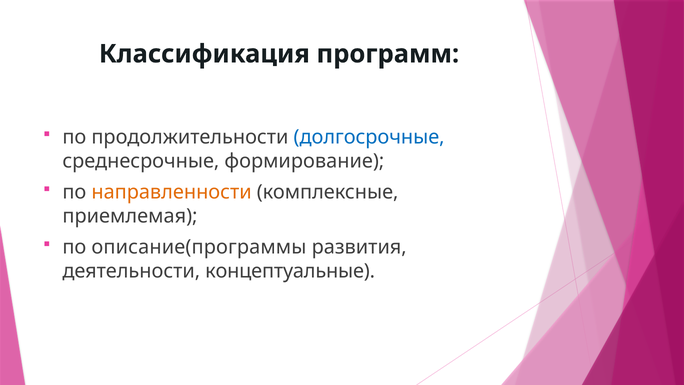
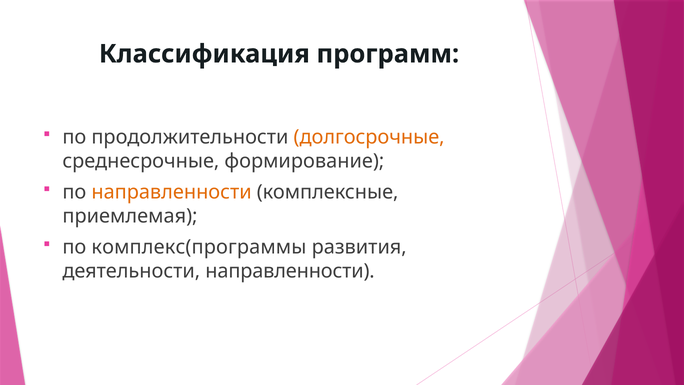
долгосрочные colour: blue -> orange (369, 137)
описание(программы: описание(программы -> комплекс(программы (199, 247)
деятельности концептуальные: концептуальные -> направленности (290, 271)
